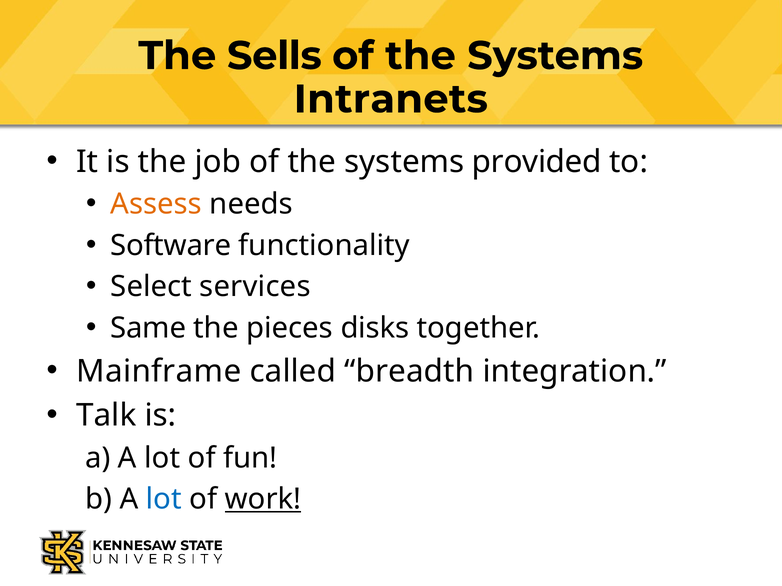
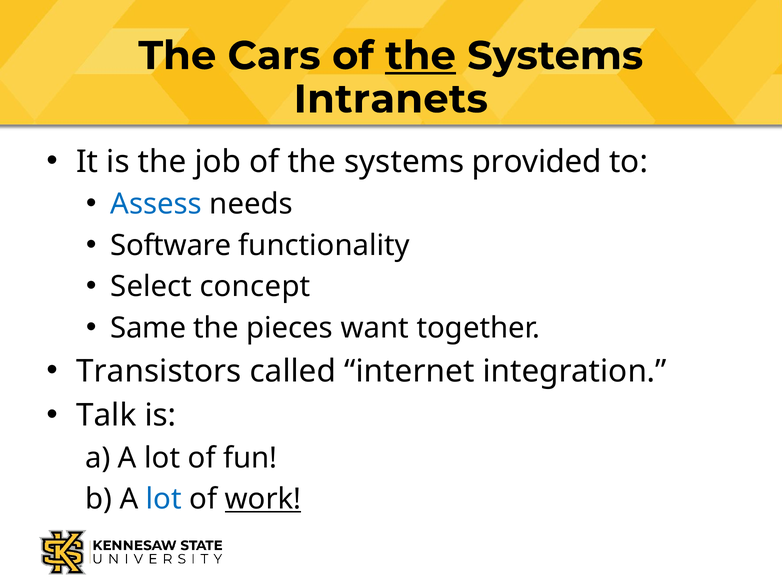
Sells: Sells -> Cars (274, 56)
the underline: none -> present (421, 56)
Assess colour: orange -> blue (156, 204)
services: services -> concept (255, 287)
disks: disks -> want (375, 328)
Mainframe: Mainframe -> Transistors (159, 371)
breadth: breadth -> internet (409, 371)
